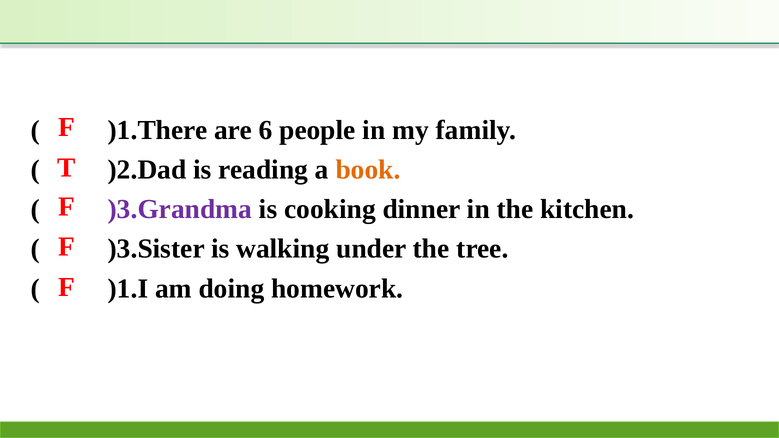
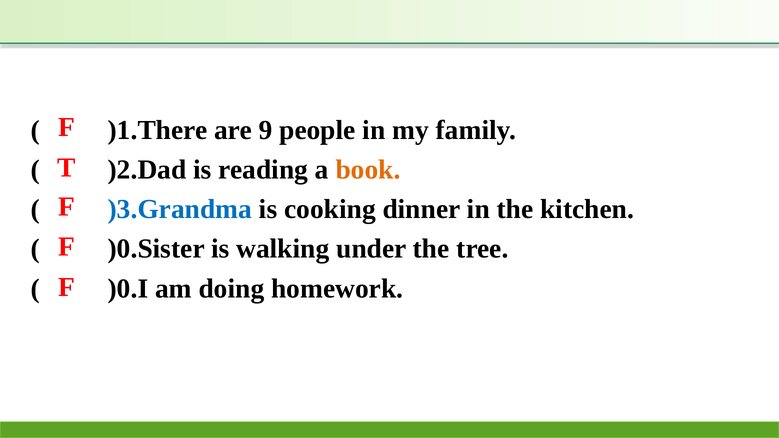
6: 6 -> 9 (266, 130)
)3.Grandma colour: purple -> blue (180, 209)
)3.Sister: )3.Sister -> )0.Sister (156, 249)
)1.I: )1.I -> )0.I (128, 289)
